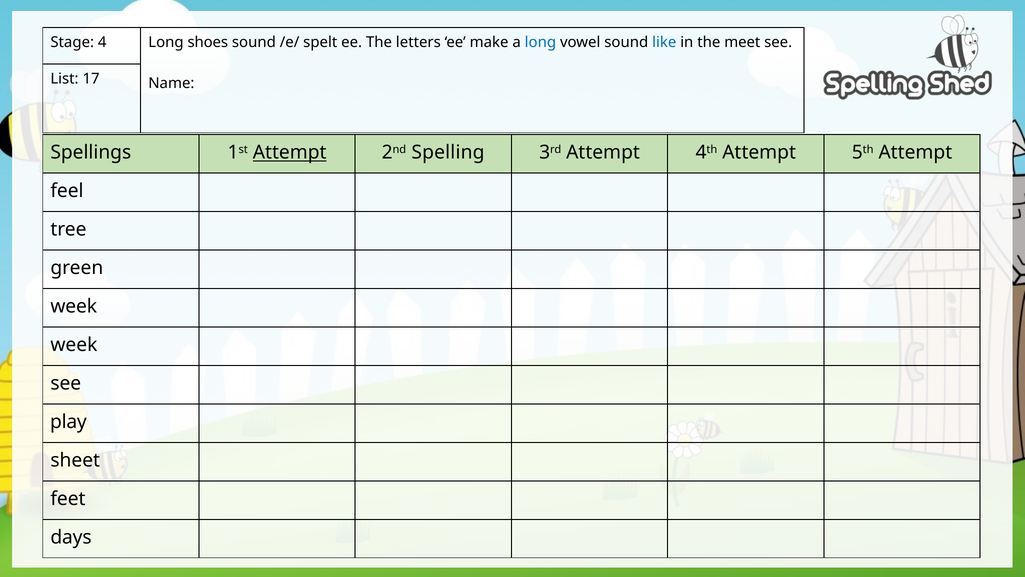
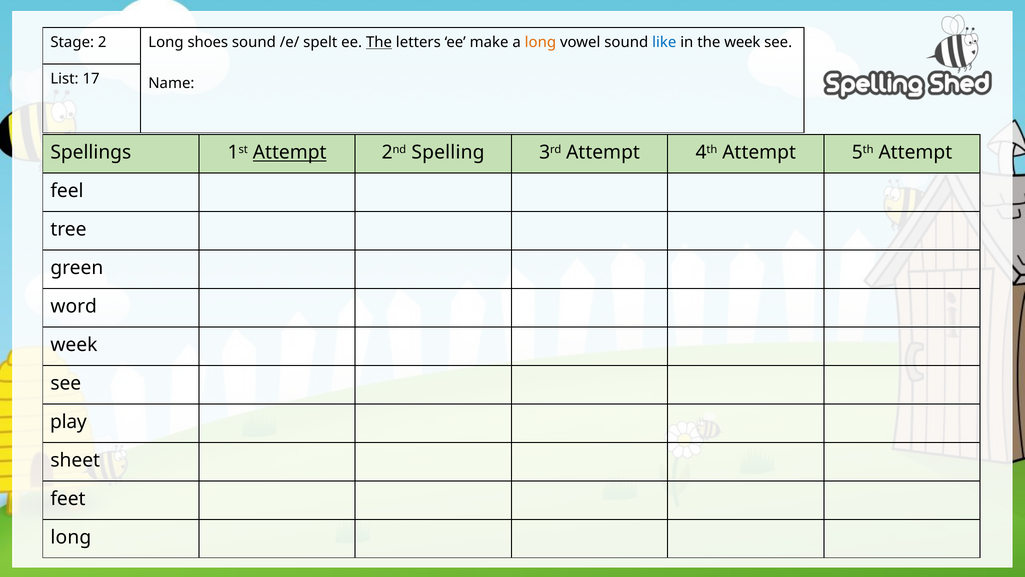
4: 4 -> 2 (102, 42)
The underline: none -> present (379, 42)
long colour: blue -> orange (540, 42)
the meet: meet -> week (742, 42)
week: week -> word (74, 306)
days: days -> long (71, 537)
